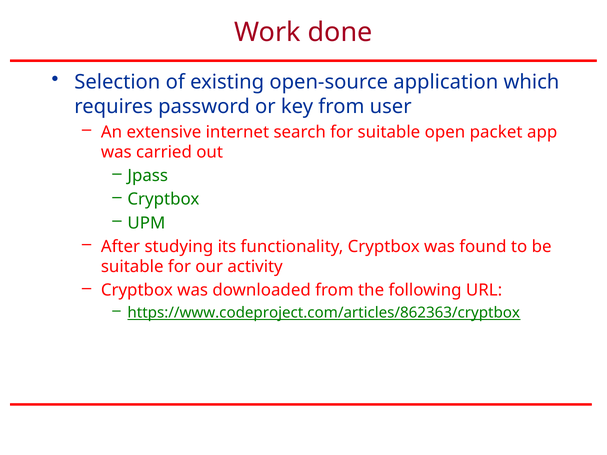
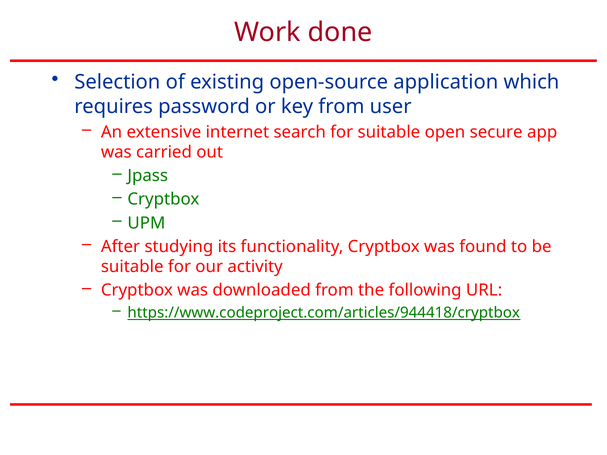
packet: packet -> secure (496, 132)
https://www.codeproject.com/articles/862363/cryptbox: https://www.codeproject.com/articles/862363/cryptbox -> https://www.codeproject.com/articles/944418/cryptbox (324, 313)
